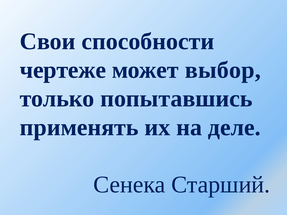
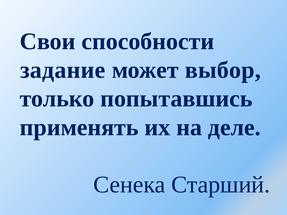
чертеже: чертеже -> задание (63, 70)
